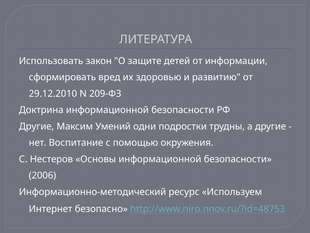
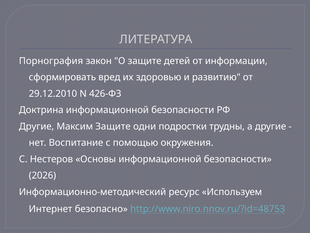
Использовать: Использовать -> Порнография (51, 61)
209-ФЗ: 209-ФЗ -> 426-ФЗ (105, 93)
Максим Умений: Умений -> Защите (113, 126)
2006: 2006 -> 2026 (42, 175)
